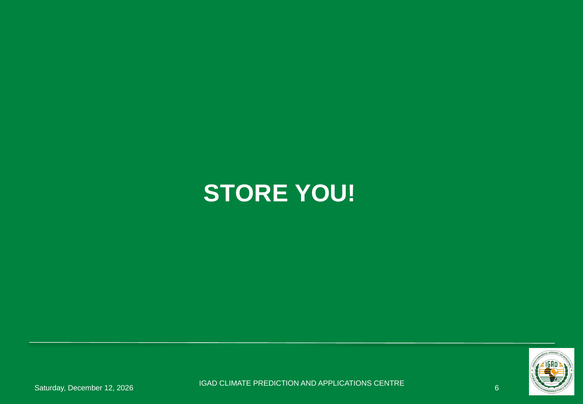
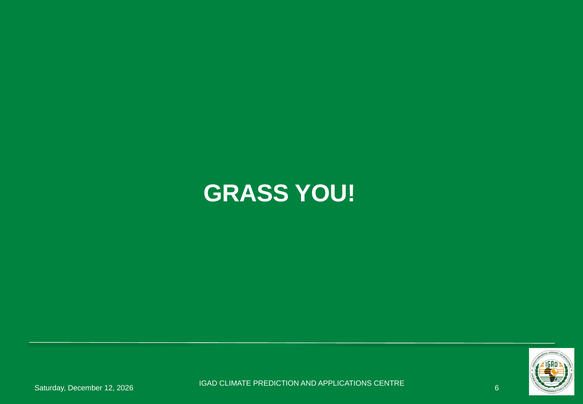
STORE: STORE -> GRASS (246, 193)
